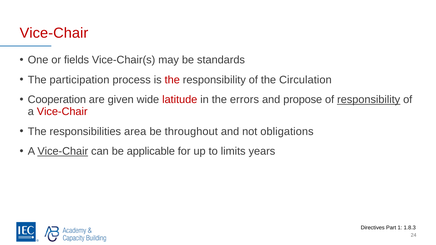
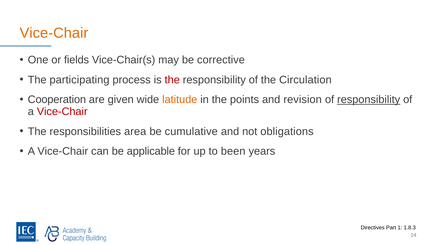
Vice-Chair colour: red -> orange (54, 33)
standards: standards -> corrective (221, 60)
participation: participation -> participating (80, 80)
latitude colour: red -> orange (180, 100)
errors: errors -> points (245, 100)
propose: propose -> revision (303, 100)
throughout: throughout -> cumulative (191, 132)
Vice-Chair underline: present -> none (63, 151)
limits: limits -> been (233, 151)
